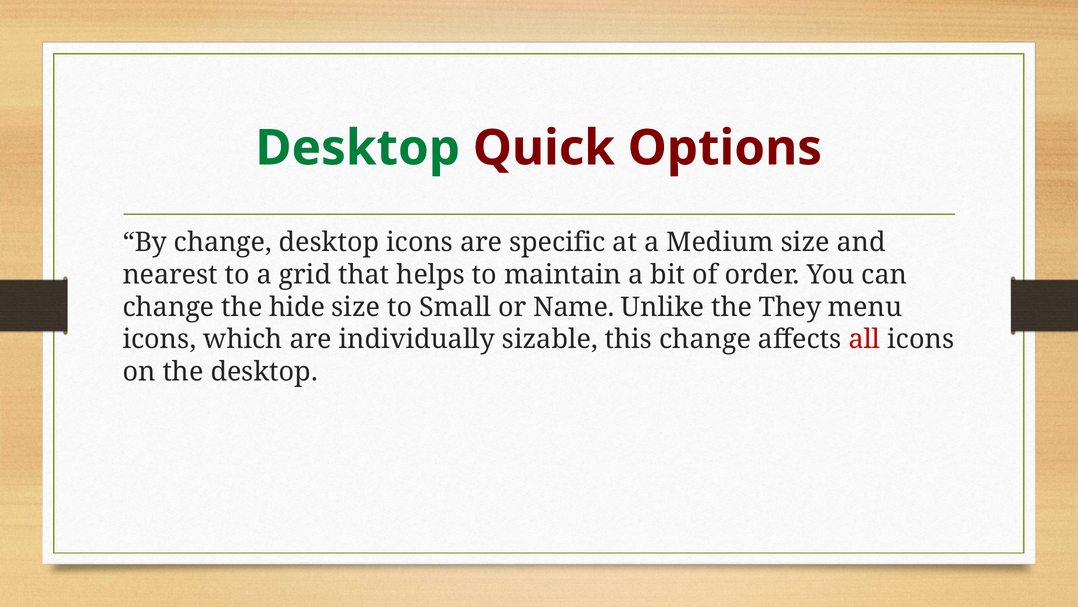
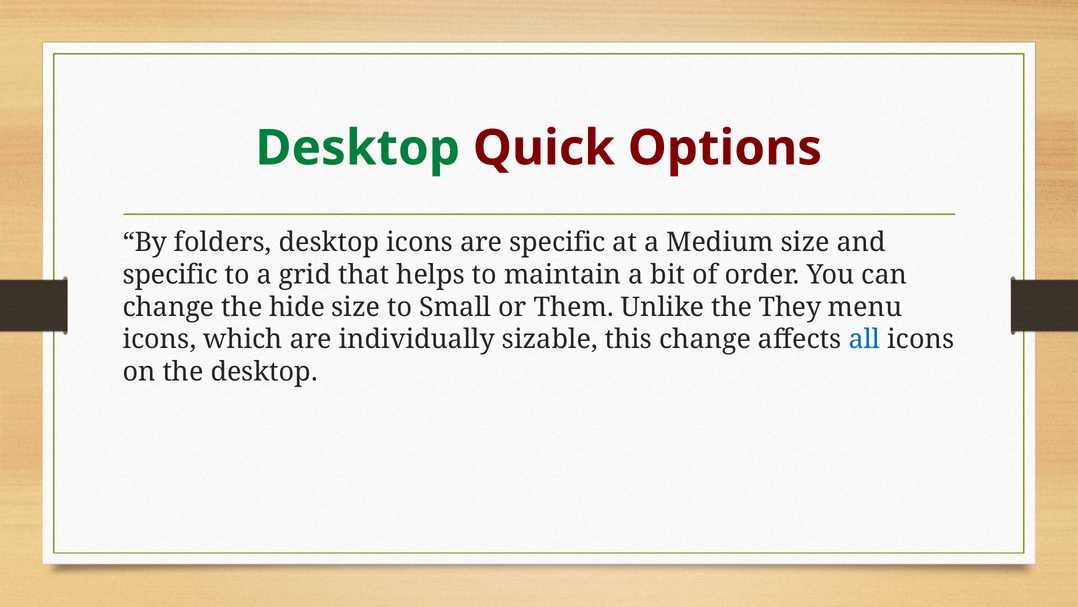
By change: change -> folders (223, 242)
nearest: nearest -> specific (170, 274)
Name: Name -> Them (574, 307)
all colour: red -> blue (864, 339)
